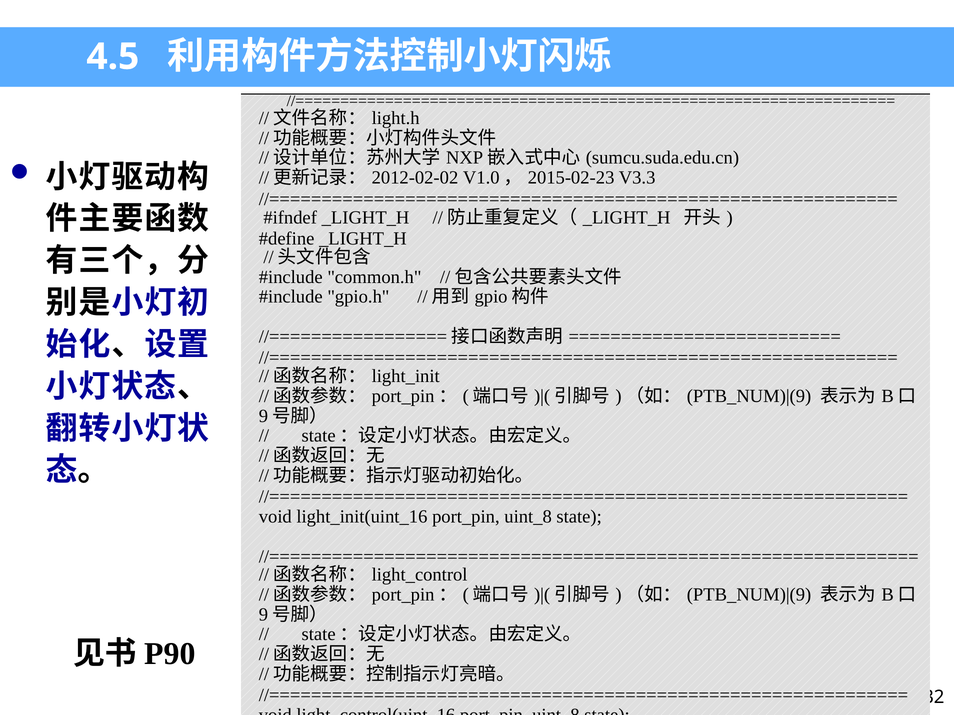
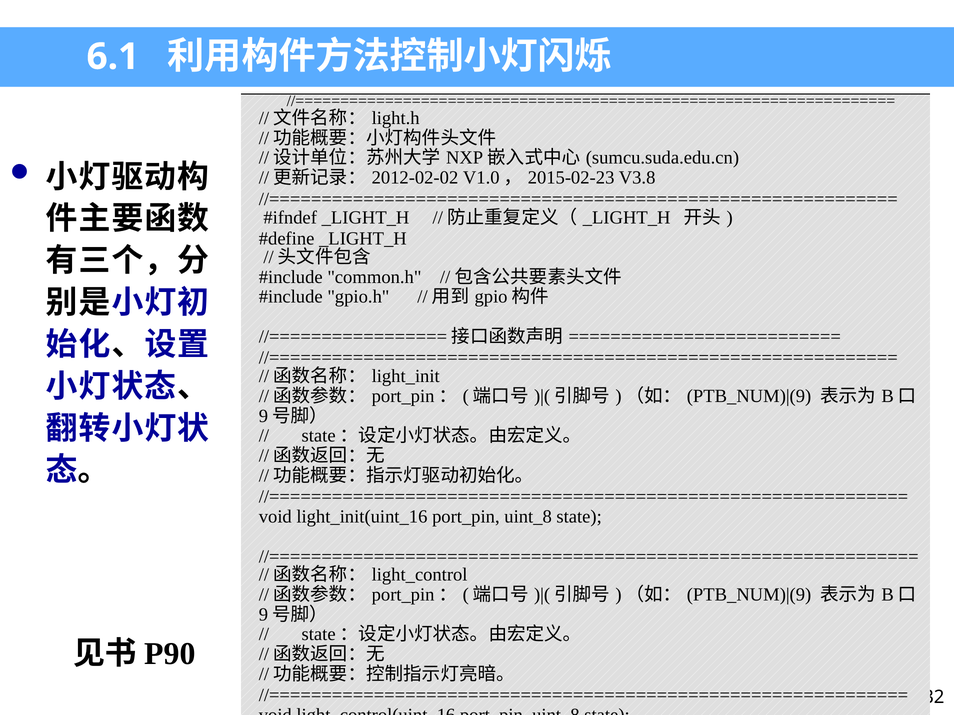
4.5: 4.5 -> 6.1 (113, 57)
V3.3: V3.3 -> V3.8 (637, 178)
